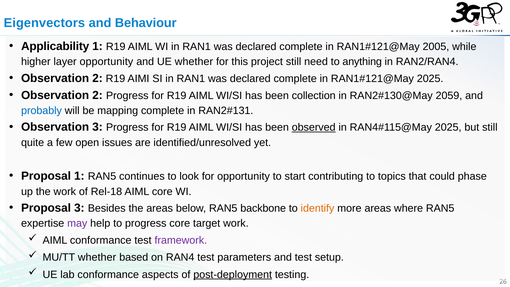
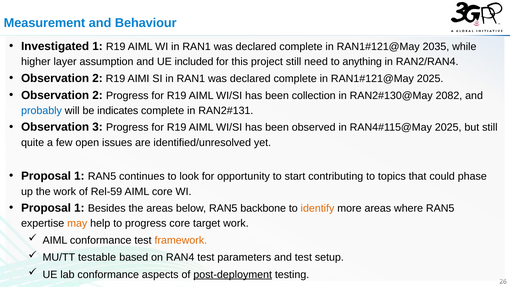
Eigenvectors: Eigenvectors -> Measurement (44, 23)
Applicability: Applicability -> Investigated (55, 46)
2005: 2005 -> 2035 (436, 47)
layer opportunity: opportunity -> assumption (106, 62)
UE whether: whether -> included (194, 62)
2059: 2059 -> 2082 (449, 96)
mapping: mapping -> indicates (118, 111)
observed underline: present -> none (314, 127)
Rel-18: Rel-18 -> Rel-59 (106, 191)
3: 3 -> 1 (79, 208)
may colour: purple -> orange (77, 223)
framework colour: purple -> orange (181, 240)
MU/TT whether: whether -> testable (97, 257)
